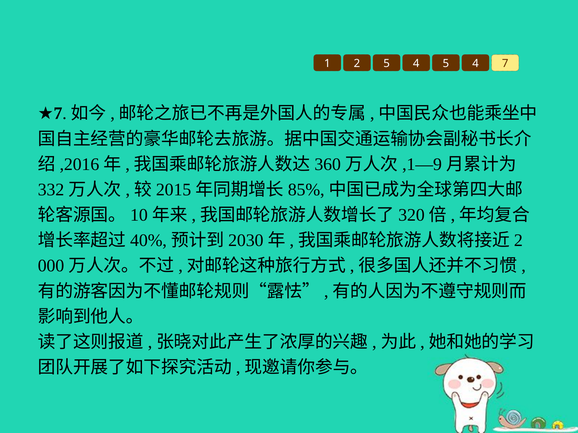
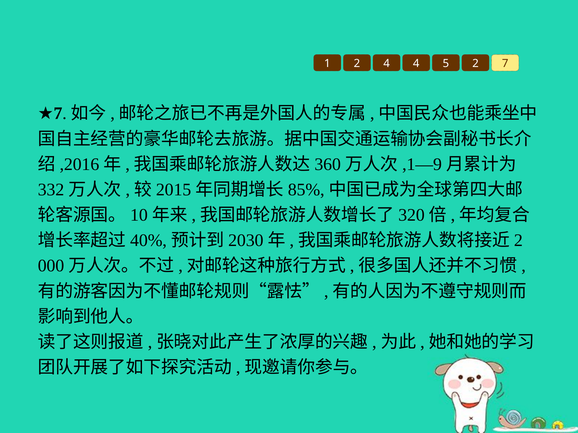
2 5: 5 -> 4 (387, 64)
4 5 4: 4 -> 2 (475, 64)
